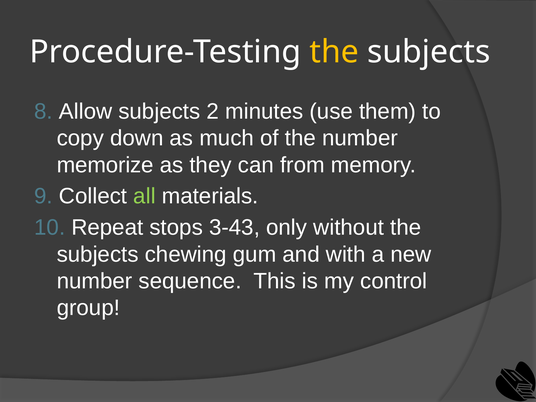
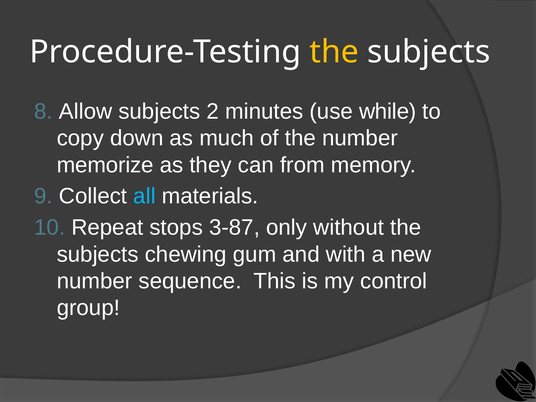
them: them -> while (388, 111)
all colour: light green -> light blue (144, 196)
3-43: 3-43 -> 3-87 (234, 228)
